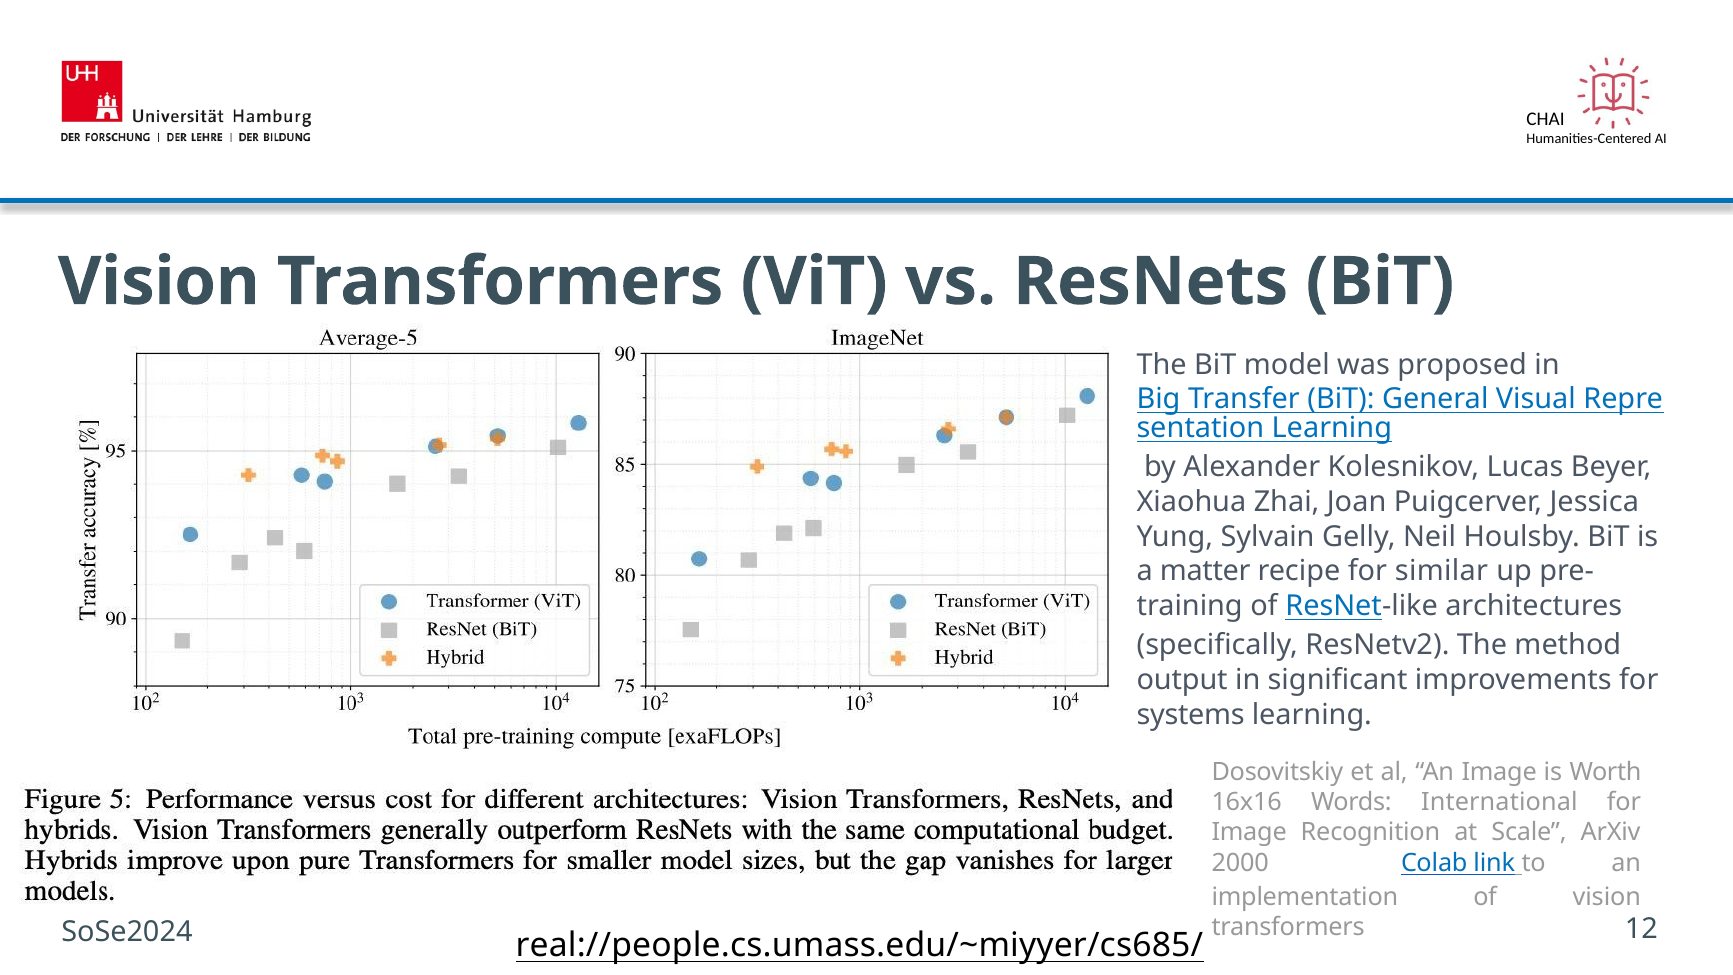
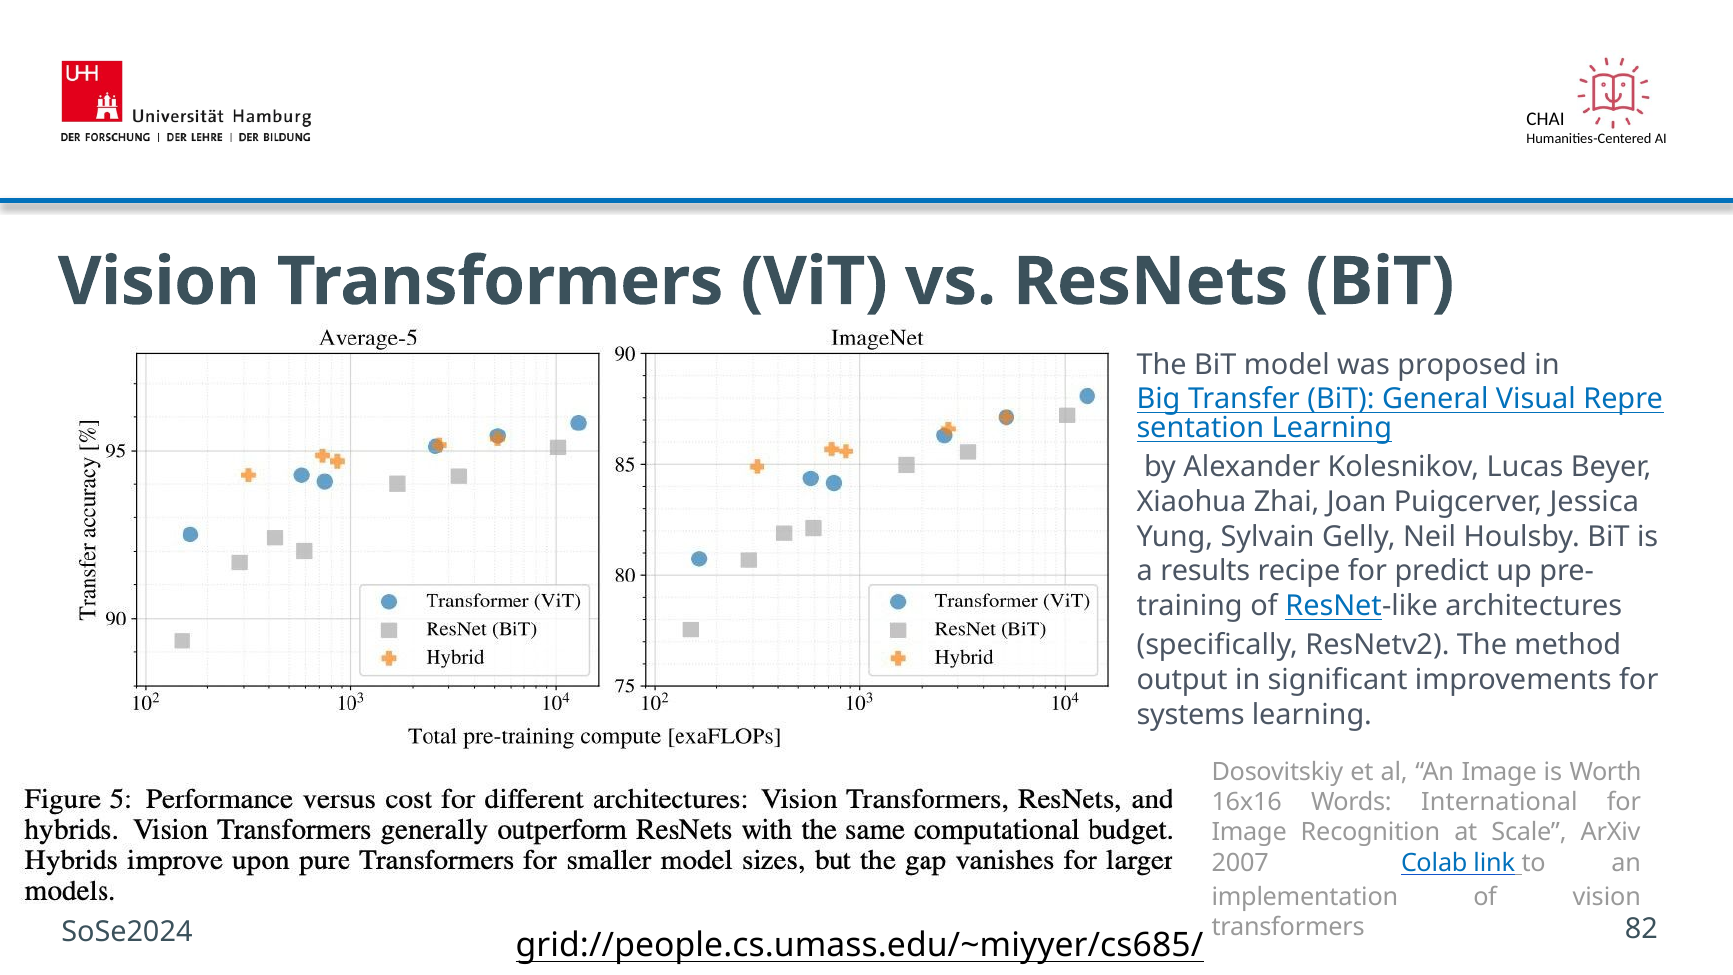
matter: matter -> results (1205, 571)
similar: similar -> predict (1442, 571)
2000: 2000 -> 2007 (1240, 863)
12: 12 -> 82 (1641, 929)
real://people.cs.umass.edu/~miyyer/cs685/: real://people.cs.umass.edu/~miyyer/cs685/ -> grid://people.cs.umass.edu/~miyyer/cs685/ (859, 946)
